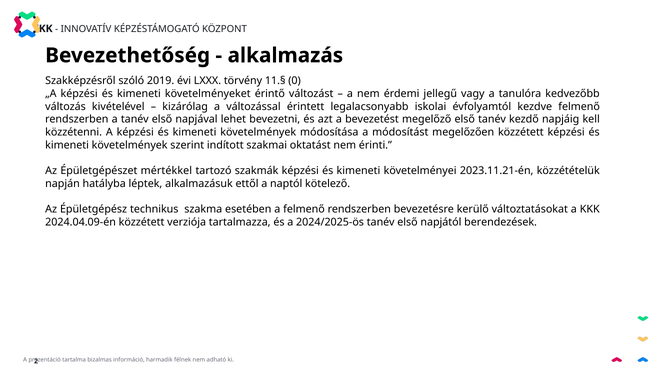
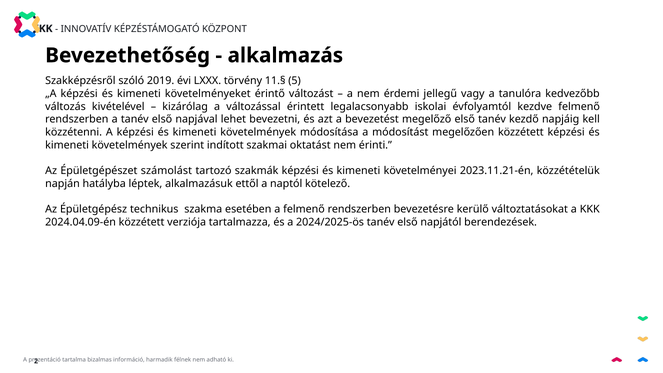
0: 0 -> 5 (295, 81)
mértékkel: mértékkel -> számolást (166, 171)
